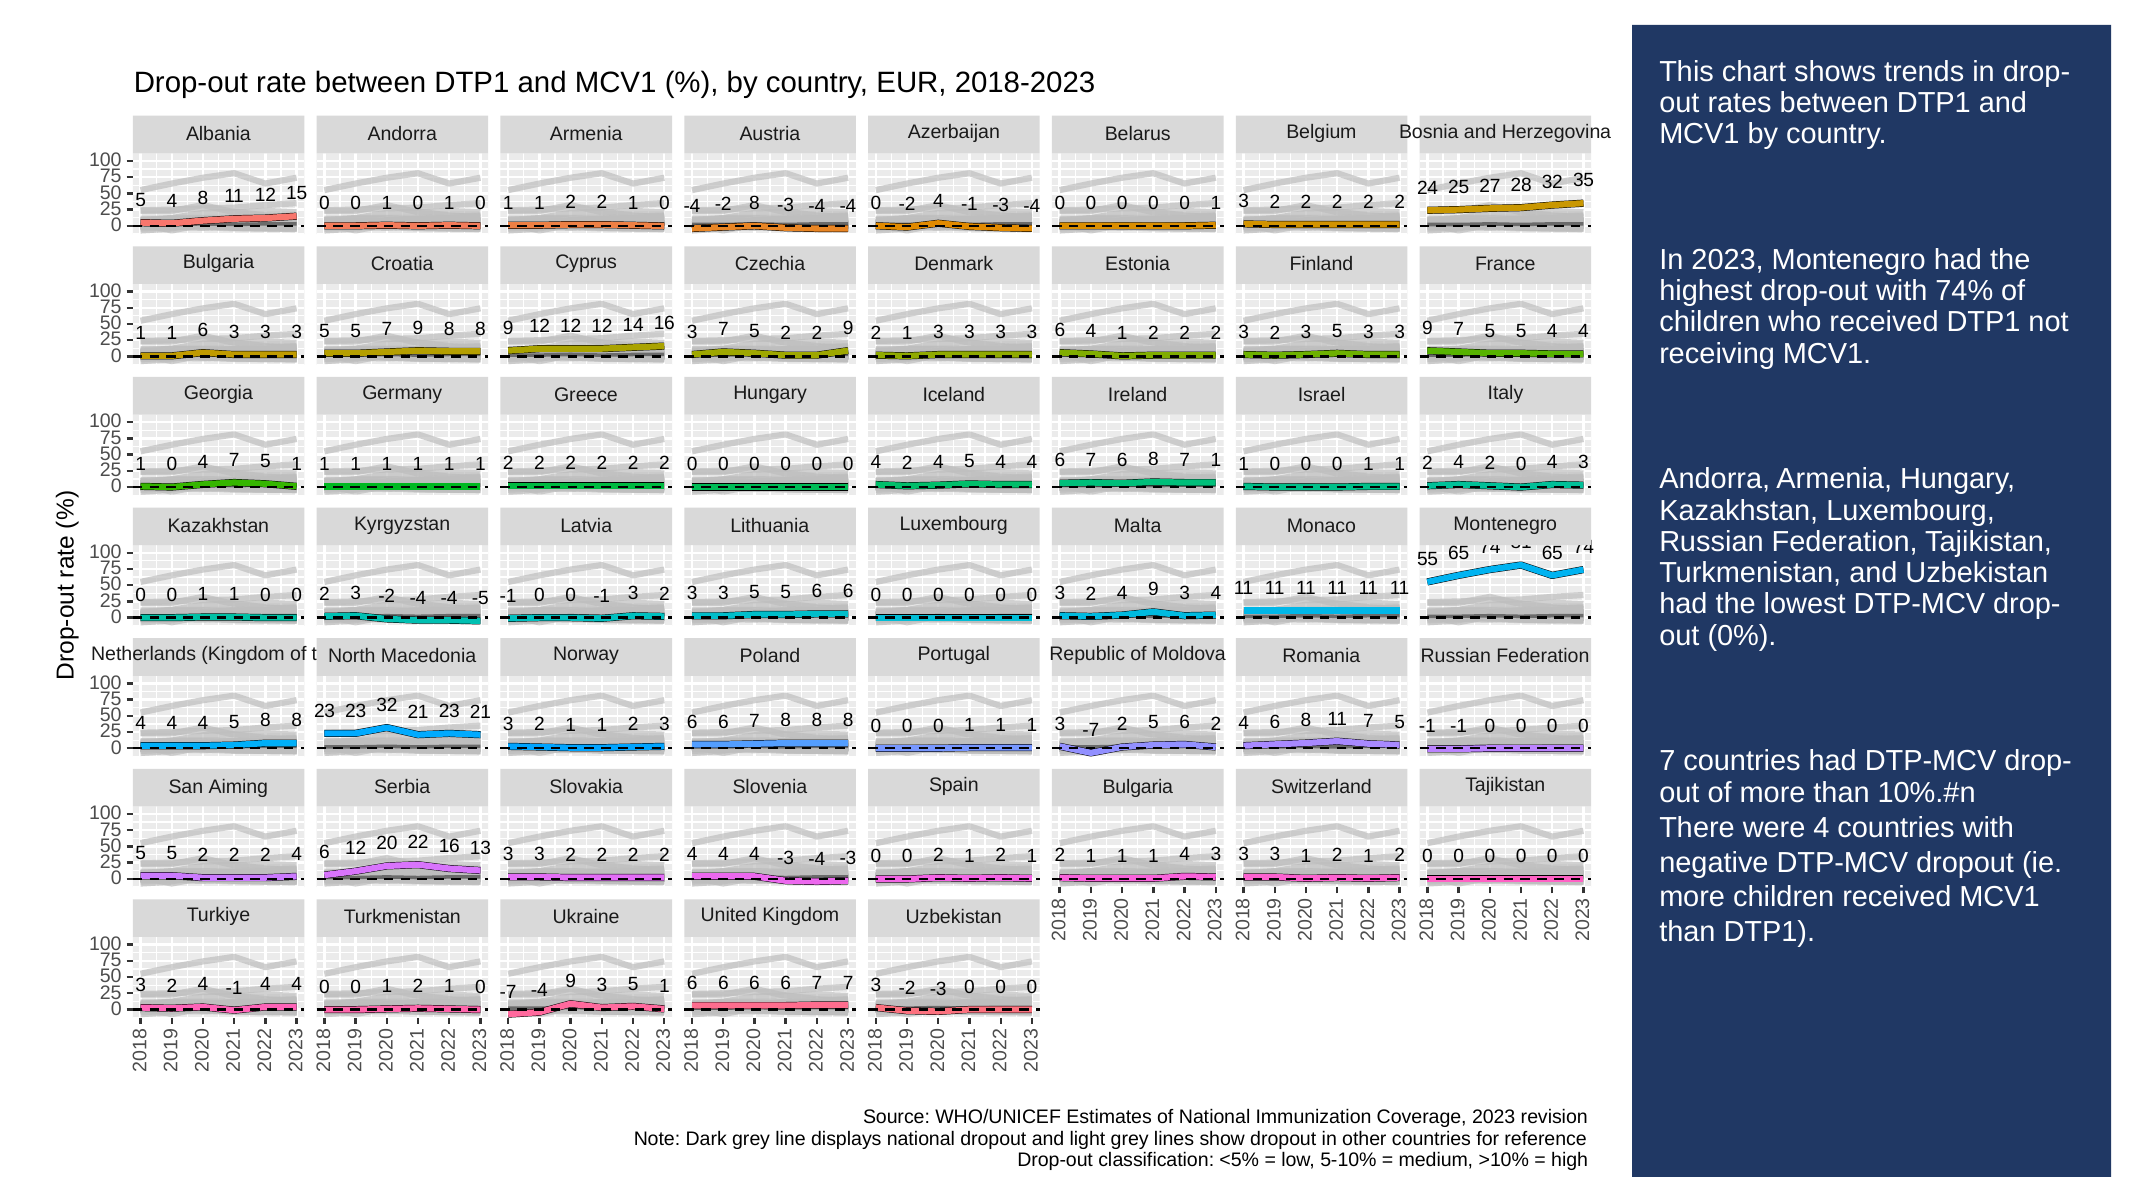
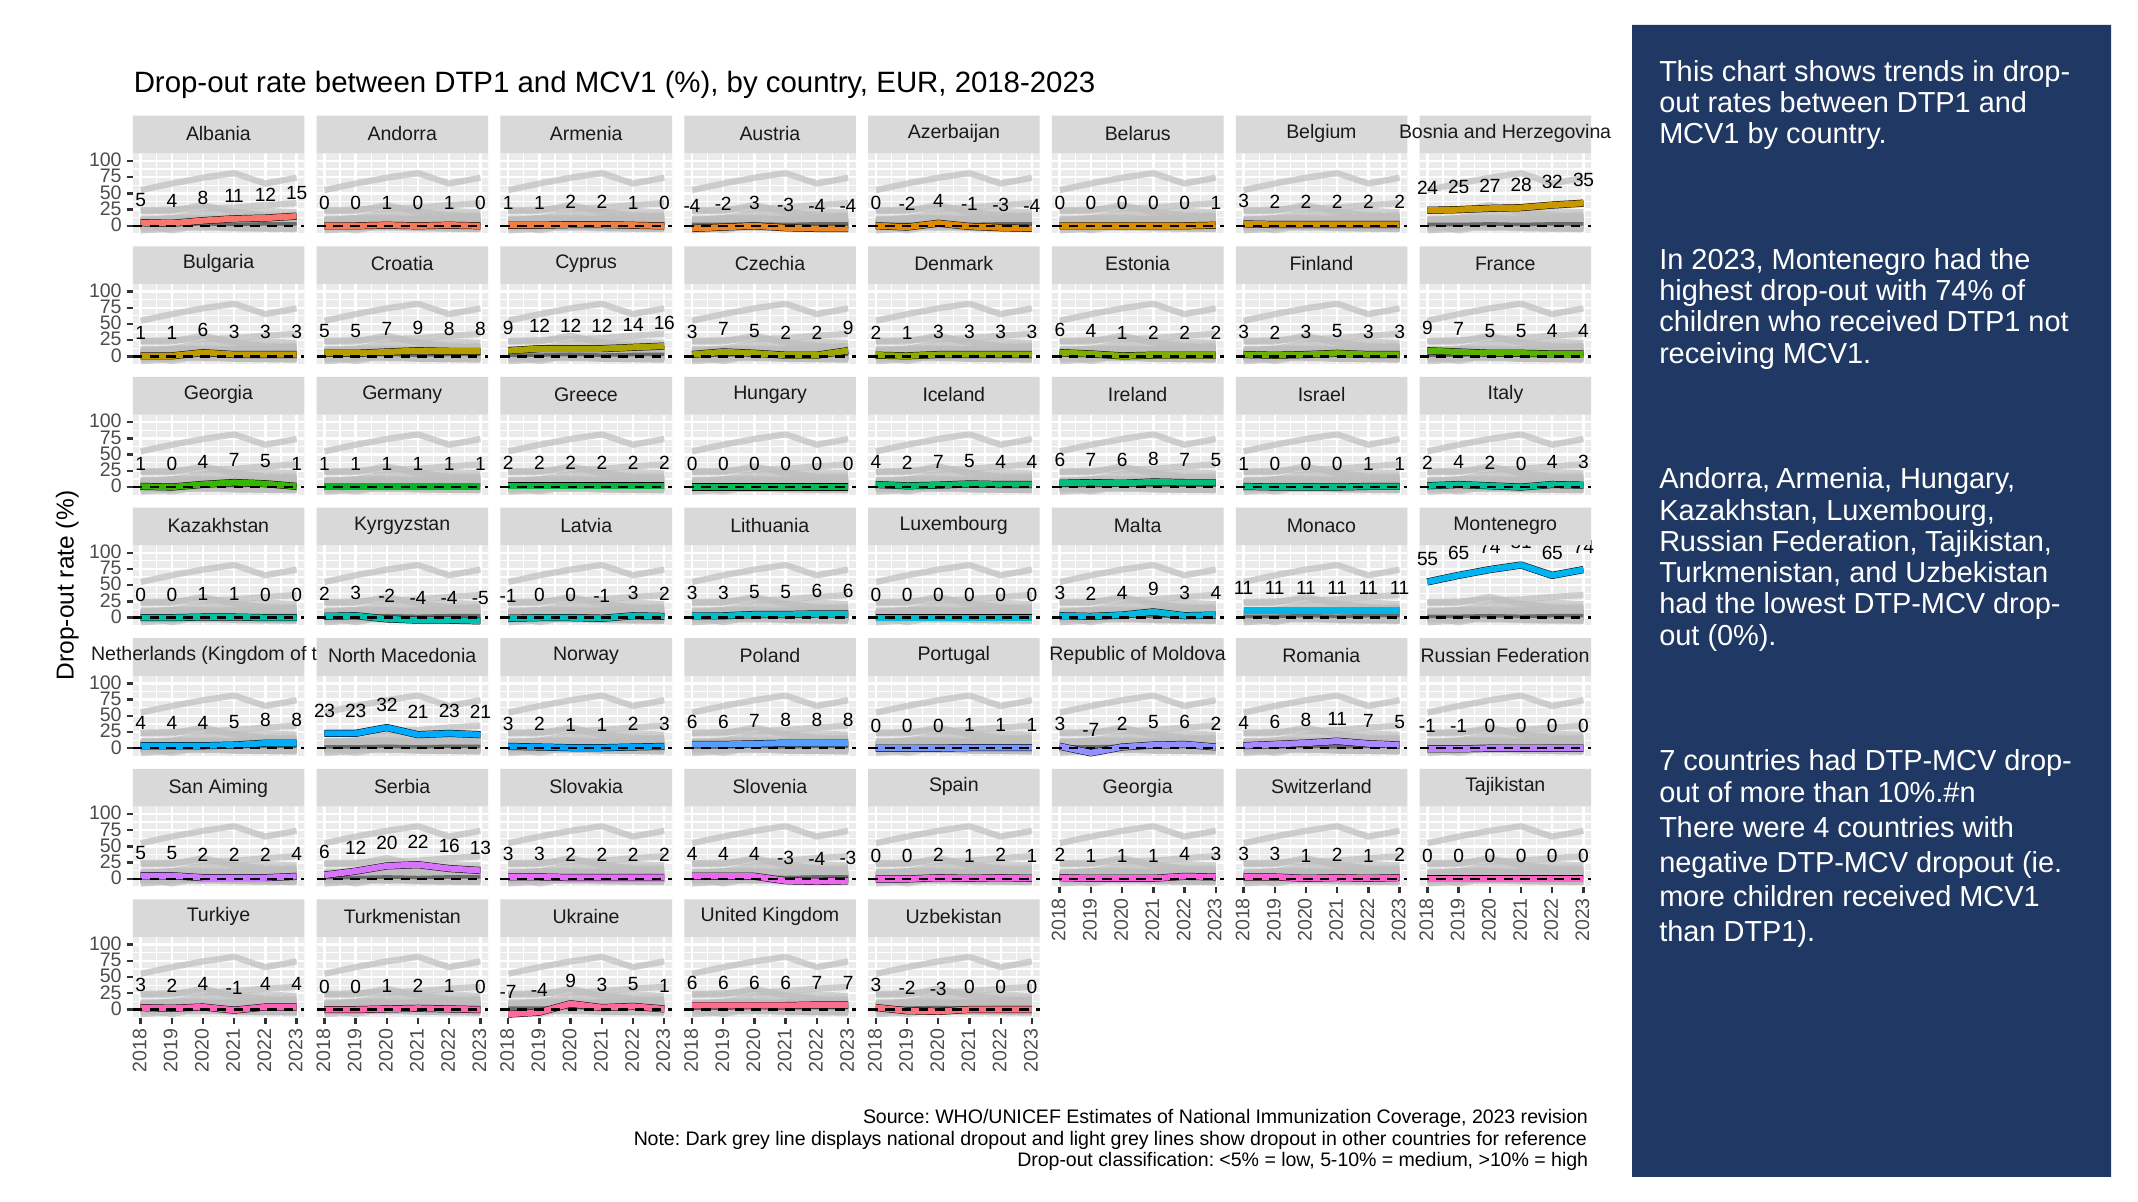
-2 8: 8 -> 3 (755, 203)
8 7 1: 1 -> 5 (1216, 461)
4: 4 -> 7 (938, 463)
Spain Bulgaria: Bulgaria -> Georgia (1138, 787)
